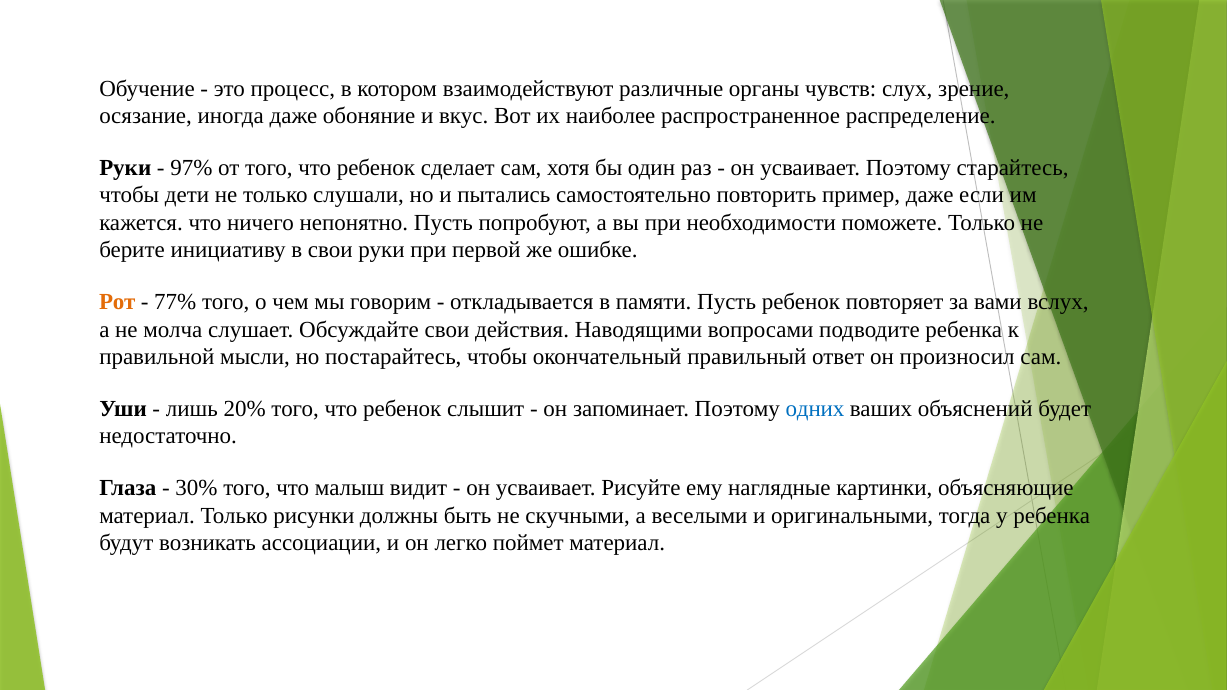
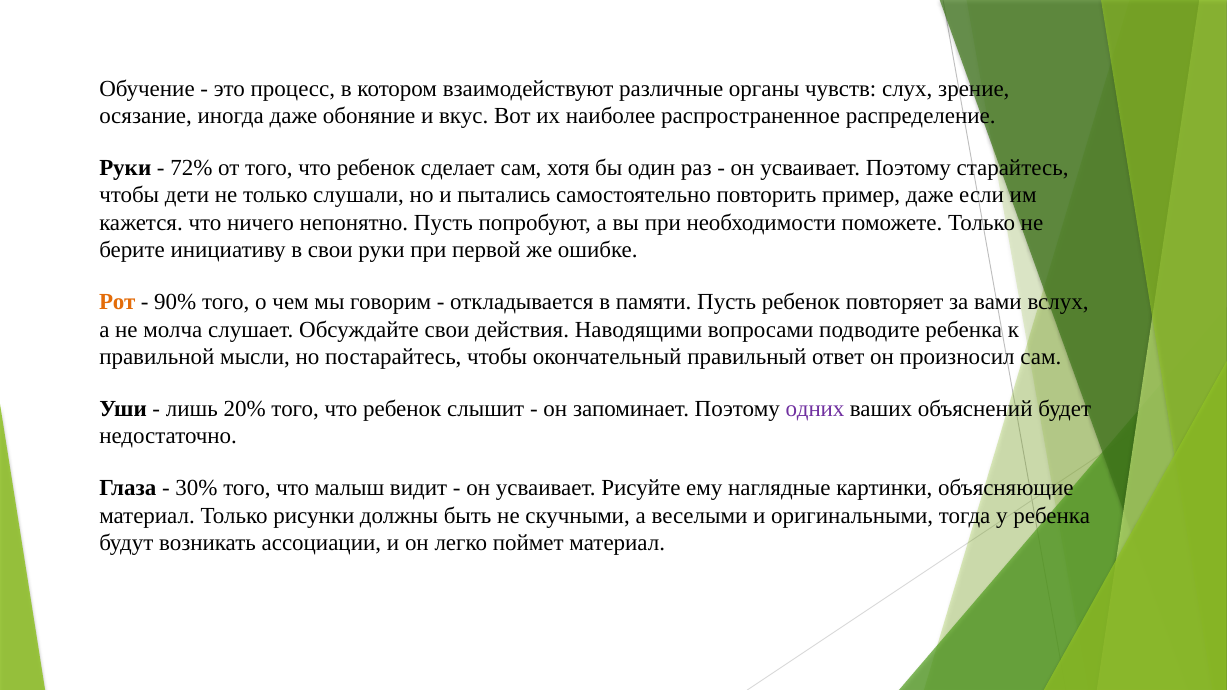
97%: 97% -> 72% (191, 168)
77%: 77% -> 90% (175, 302)
одних colour: blue -> purple (815, 409)
